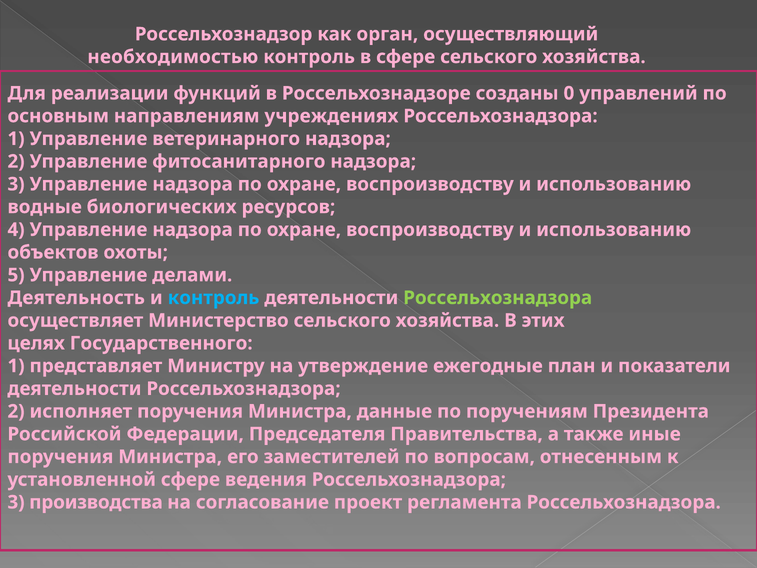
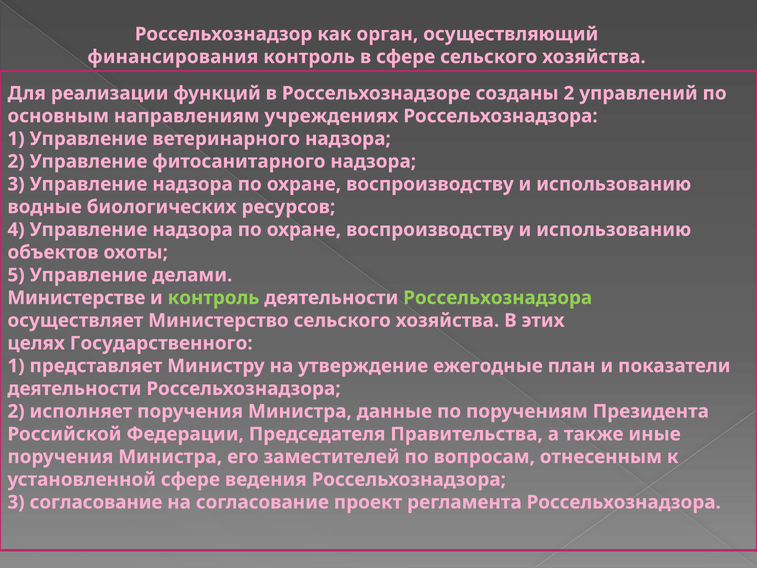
необходимостью: необходимостью -> финансирования (173, 57)
созданы 0: 0 -> 2 (569, 93)
Деятельность: Деятельность -> Министерстве (76, 298)
контроль colour: light blue -> light green (214, 298)
3 производства: производства -> согласование (96, 502)
